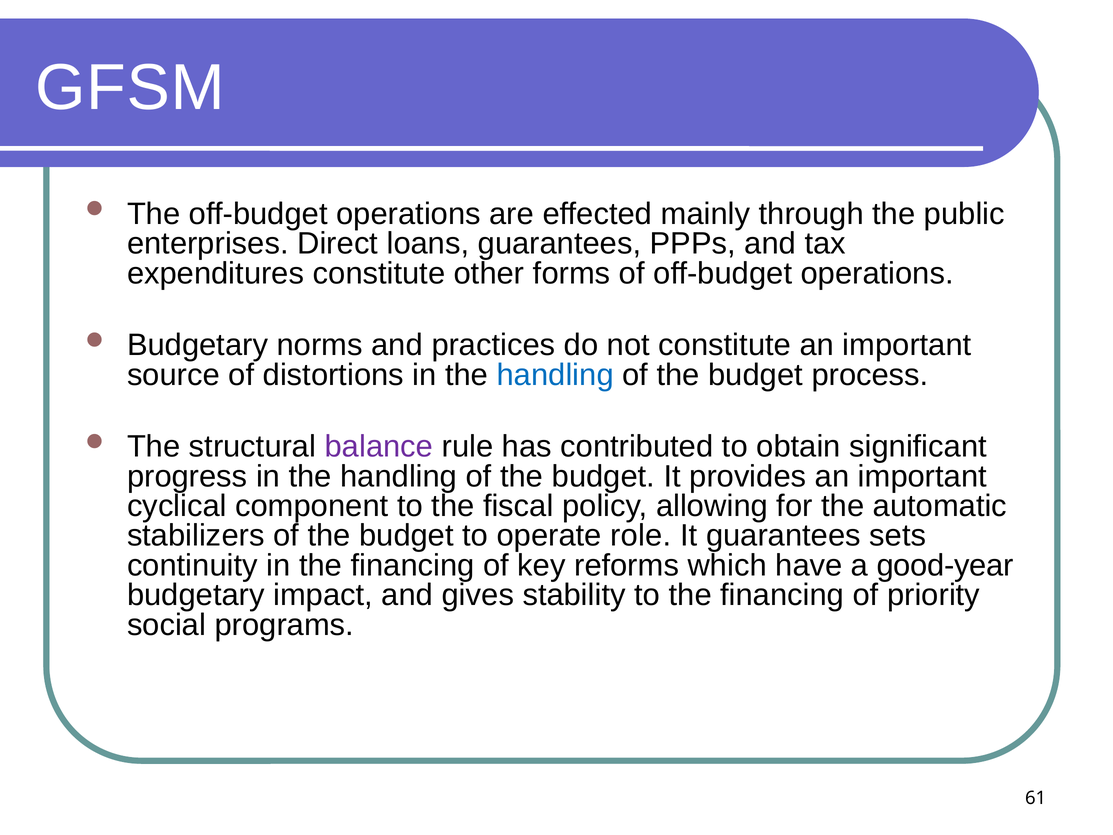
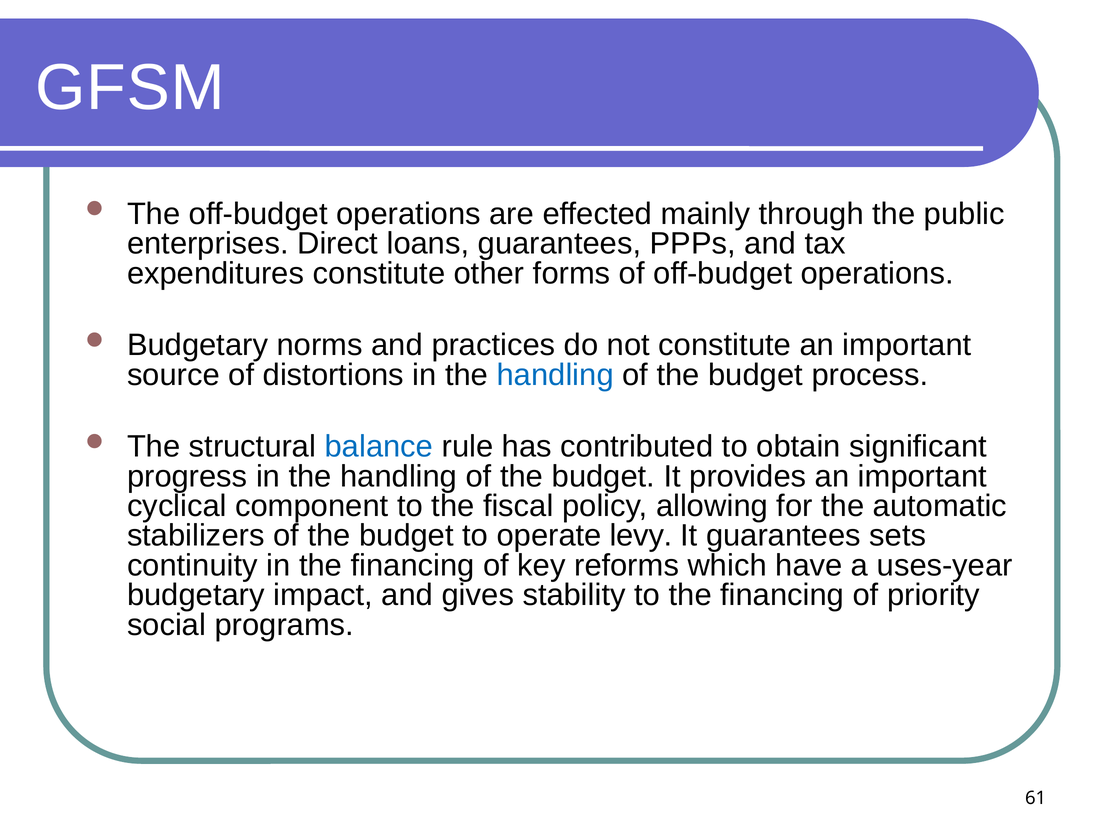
balance colour: purple -> blue (379, 446)
role: role -> levy (641, 536)
good-year: good-year -> uses-year (945, 565)
